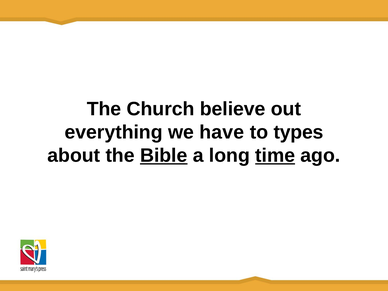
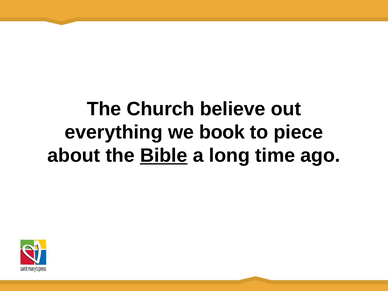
have: have -> book (222, 132)
types: types -> piece (298, 132)
time underline: present -> none (275, 156)
